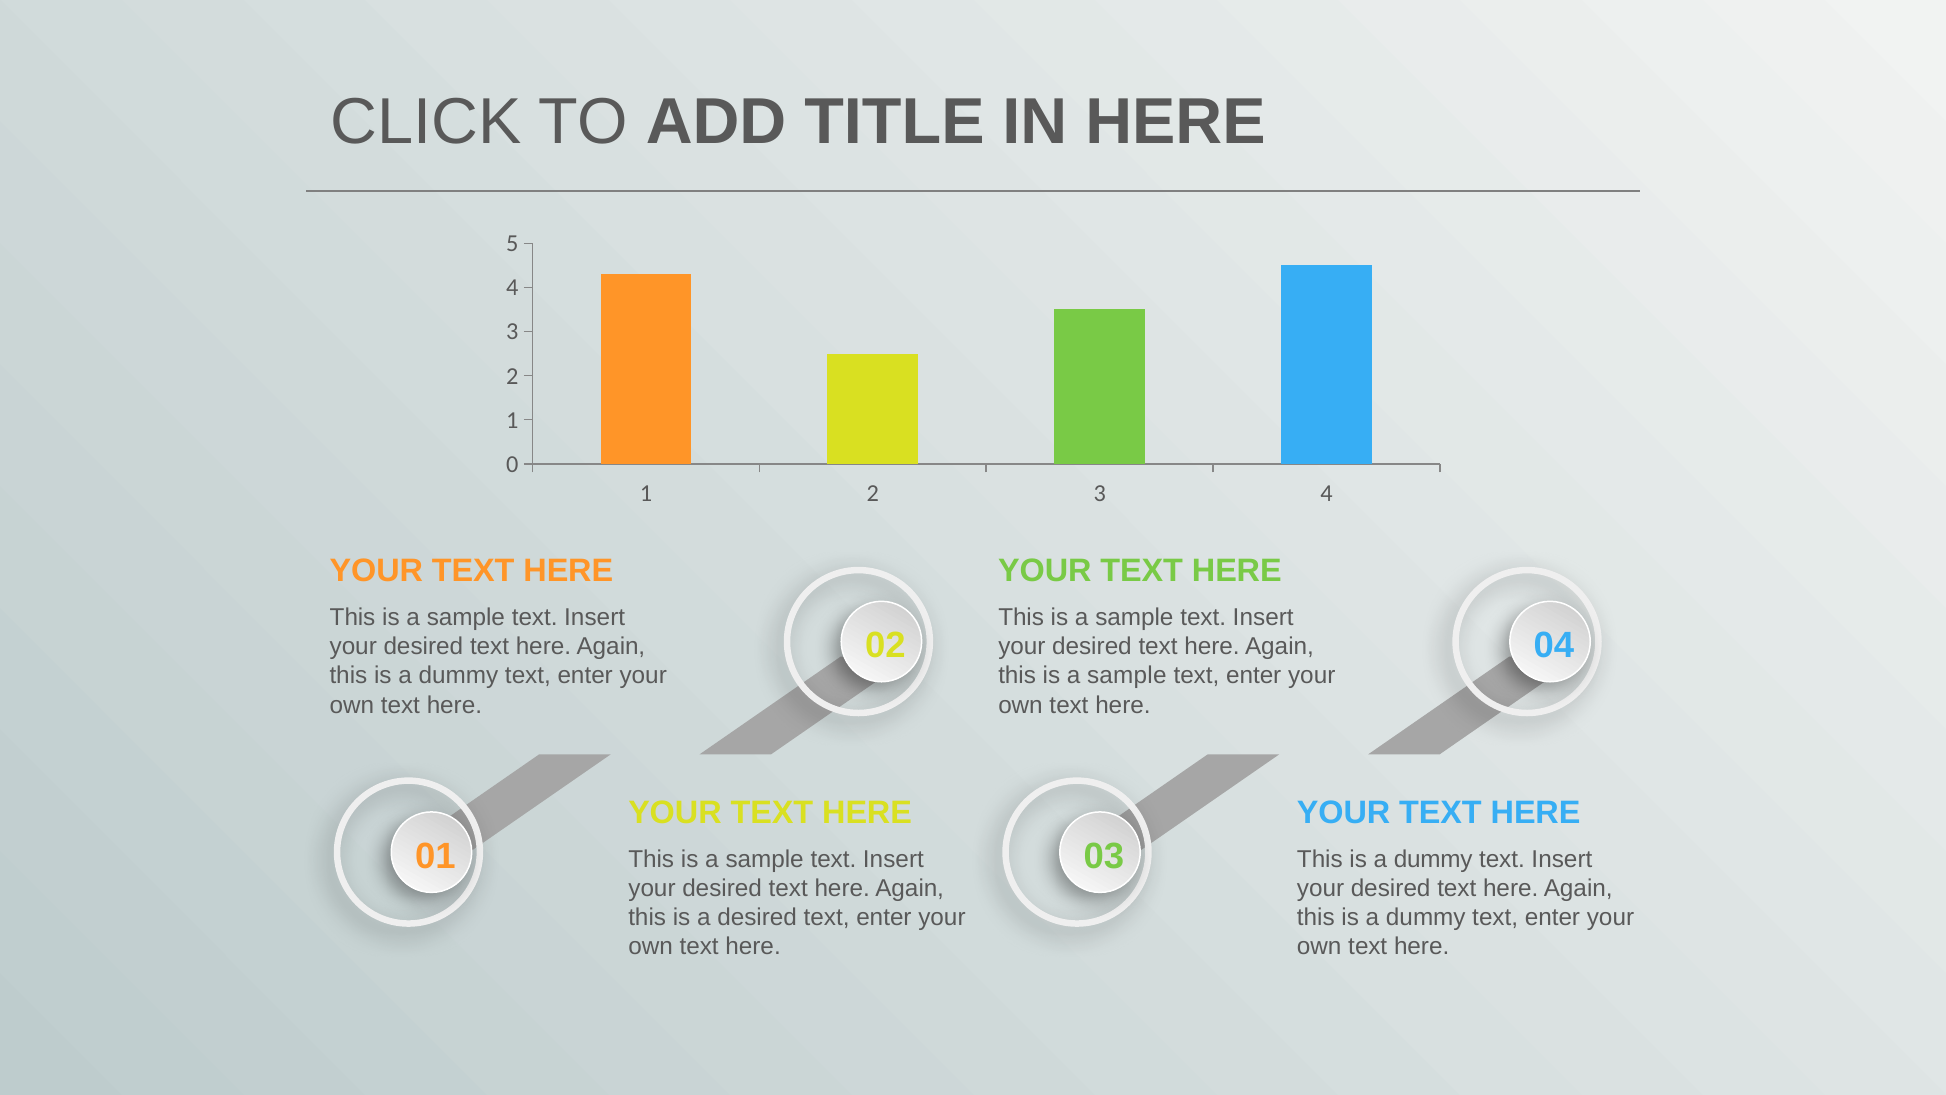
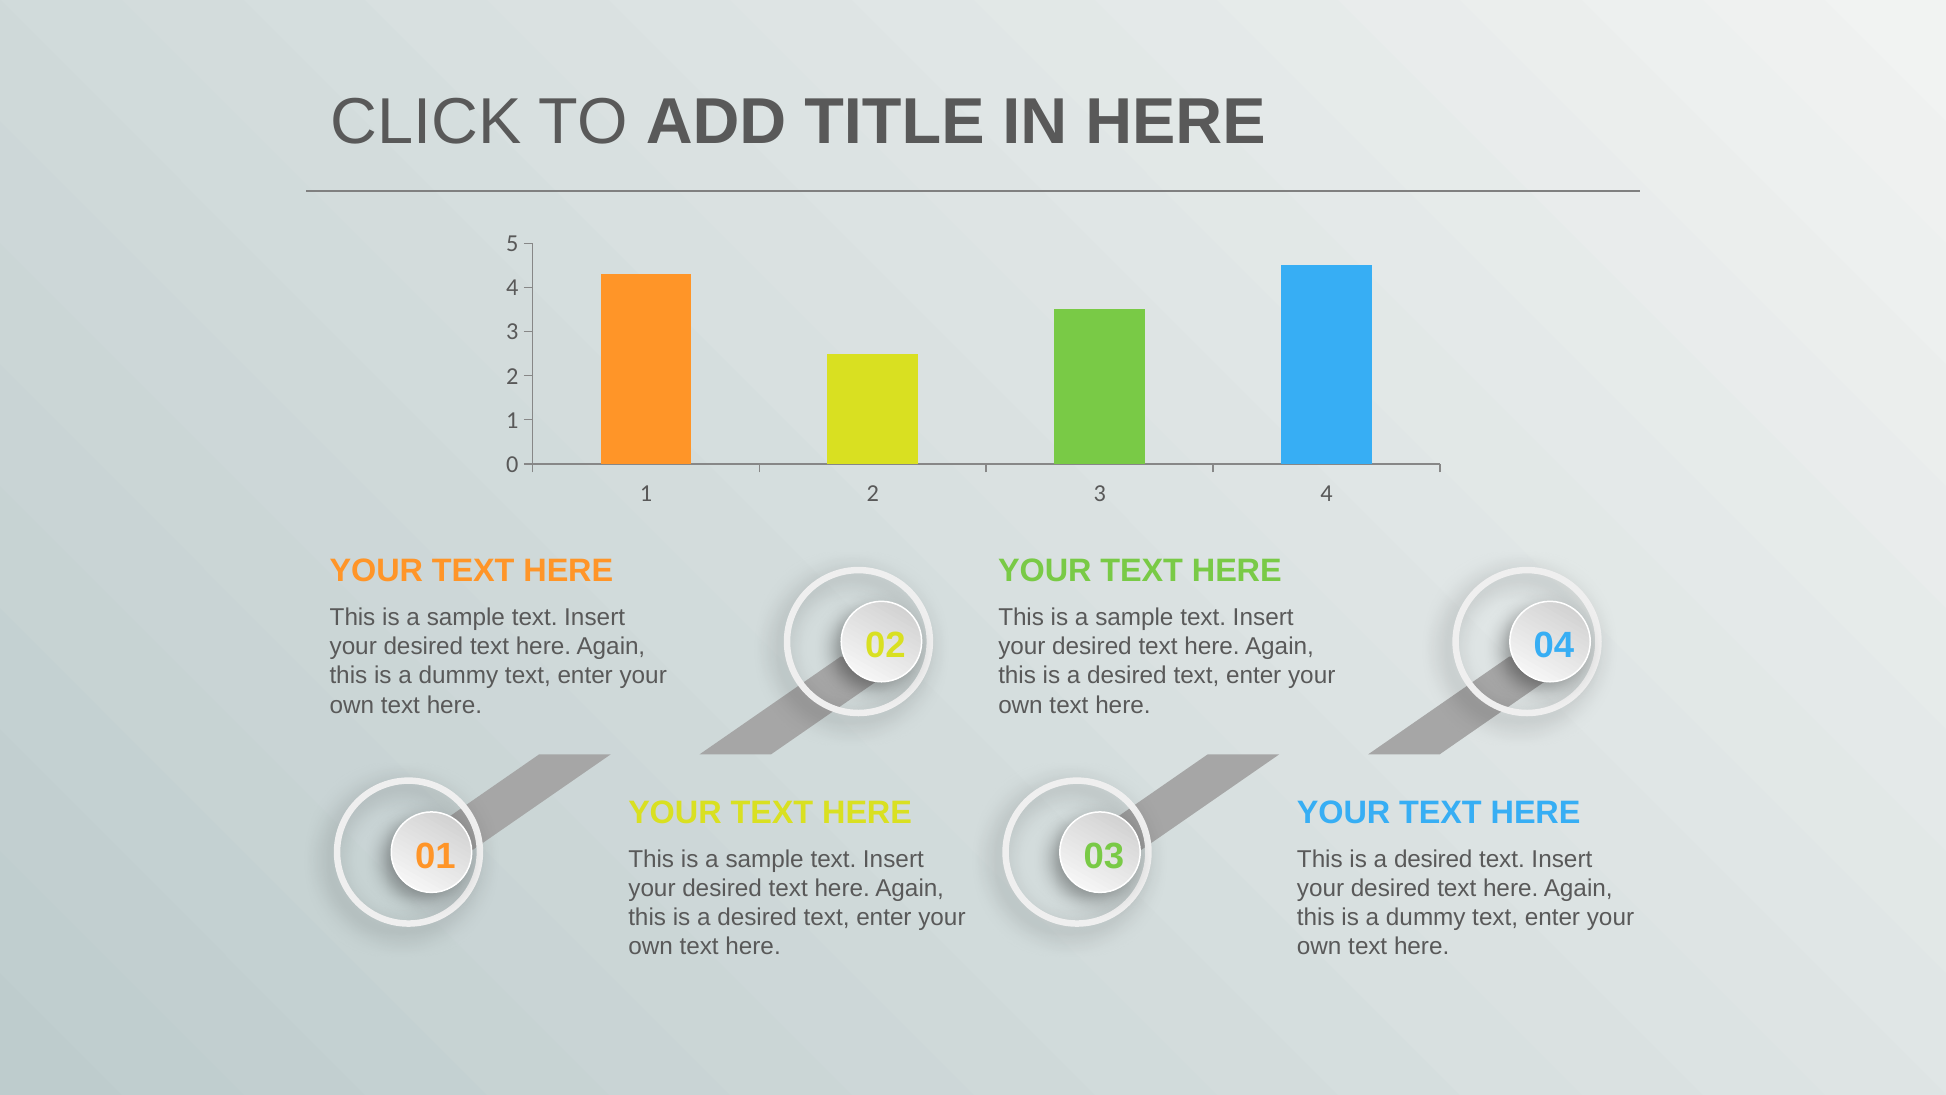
sample: sample -> desired (1127, 676)
dummy: dummy -> desired (1433, 859)
